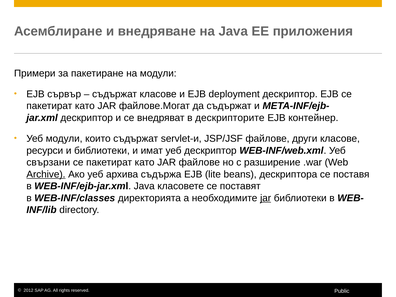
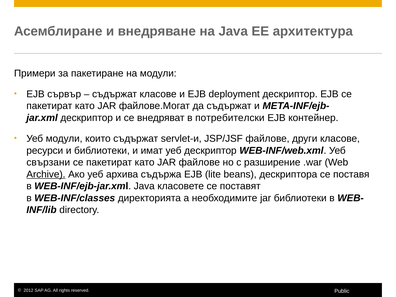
приложения: приложения -> архитектура (313, 31)
дескрипторите: дескрипторите -> потребителски (230, 118)
jar underline: present -> none (266, 198)
